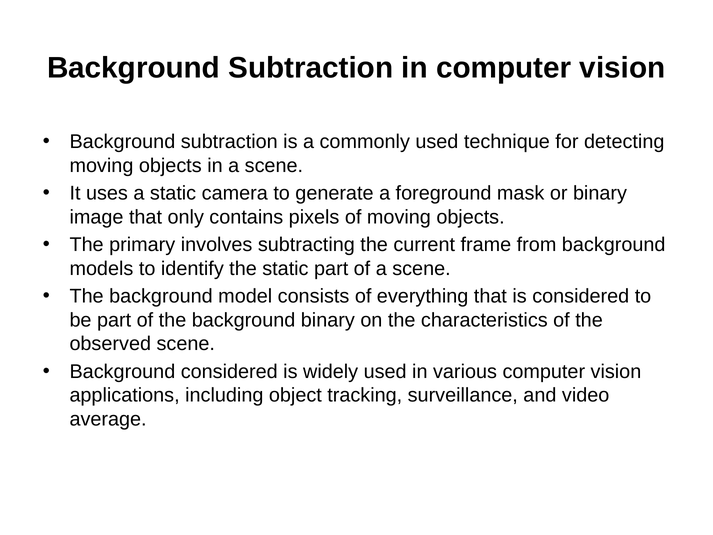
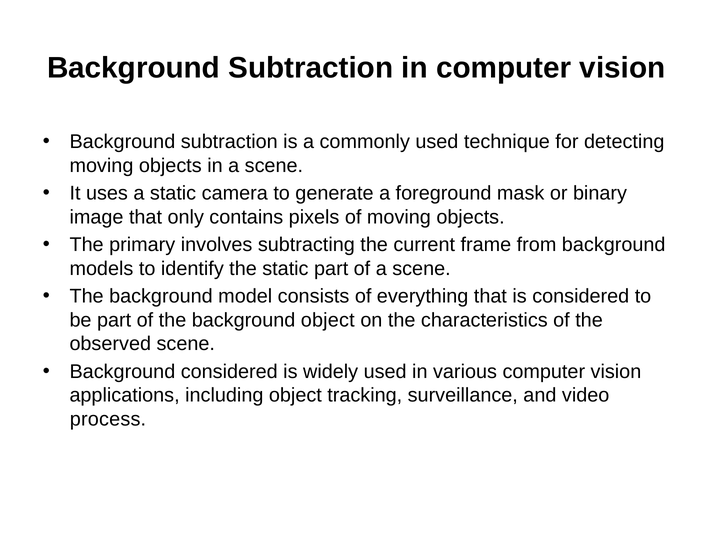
background binary: binary -> object (328, 320)
average: average -> process (108, 419)
